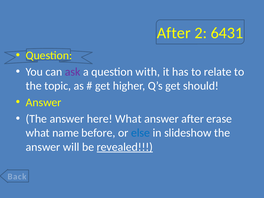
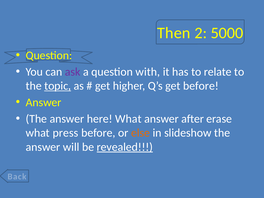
After: After -> Then (174, 33)
6431: 6431 -> 5000 (227, 33)
topic underline: none -> present (58, 86)
get should: should -> before (201, 86)
name: name -> press (65, 133)
else colour: blue -> orange (141, 133)
